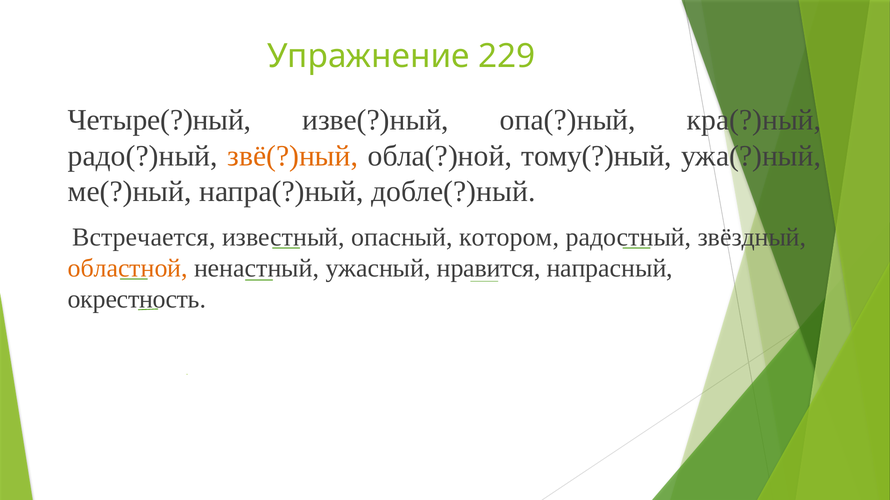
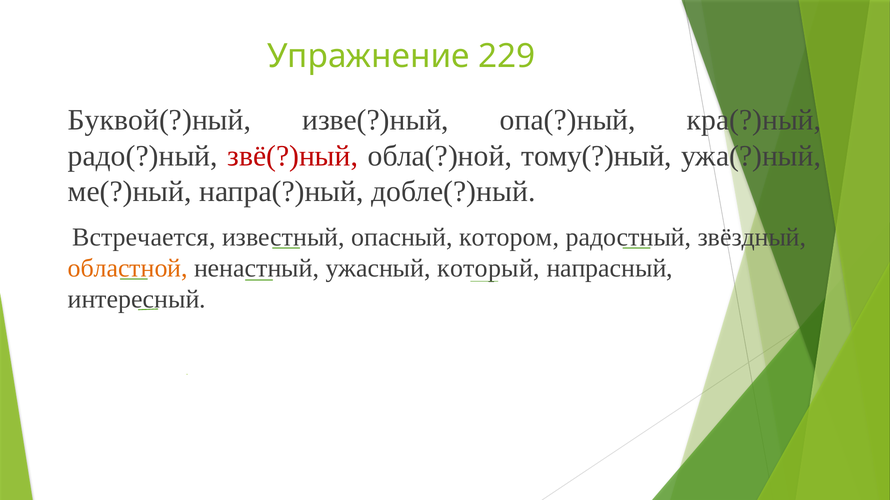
Четыре(?)ный: Четыре(?)ный -> Буквой(?)ный (160, 120)
звё(?)ный colour: orange -> red (293, 156)
нравится: нравится -> который (489, 268)
окрестность: окрестность -> интересный (137, 300)
